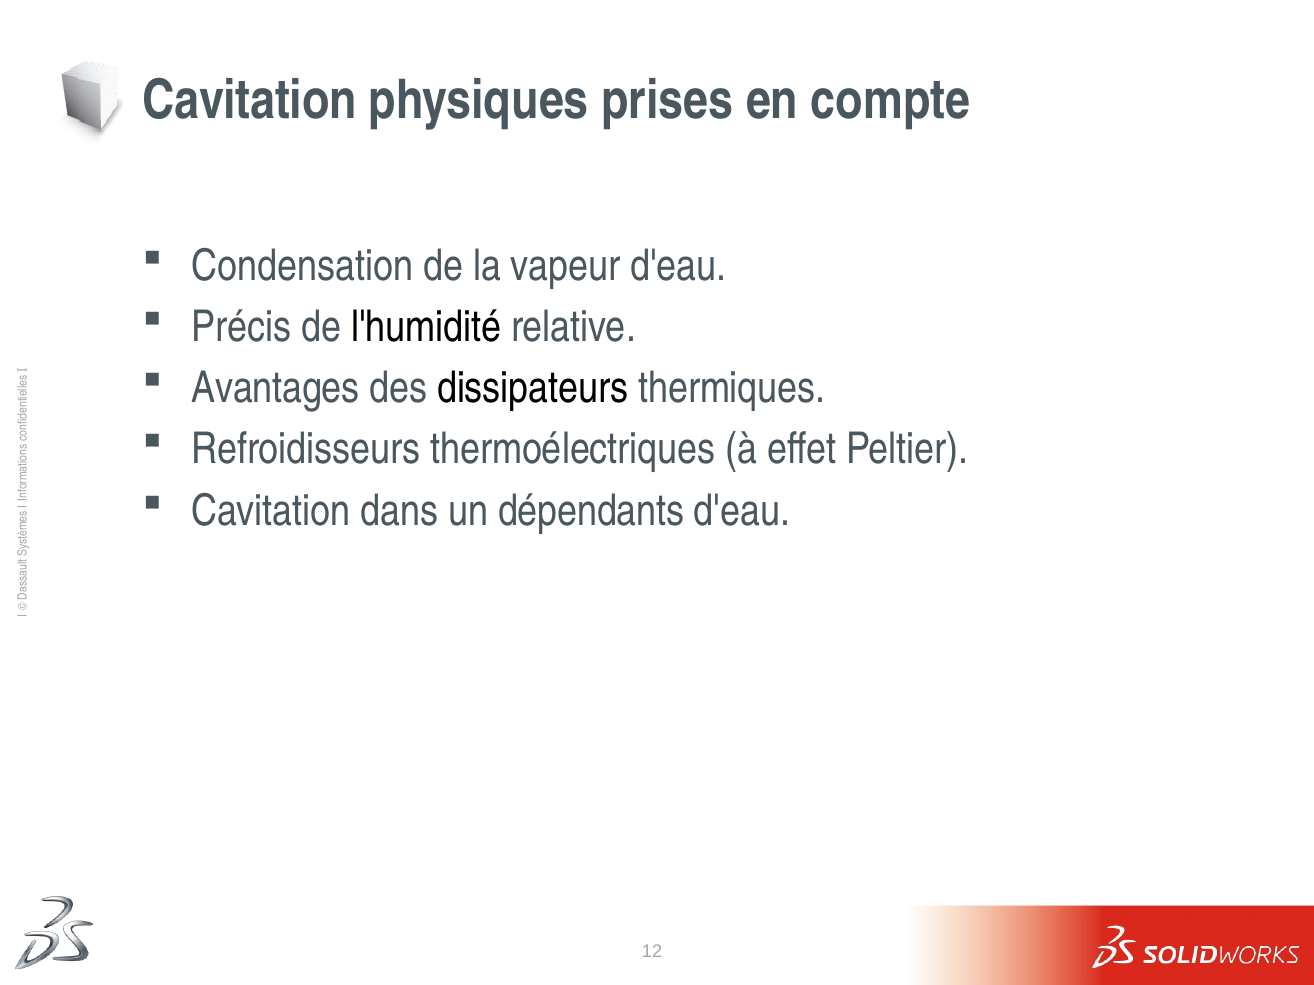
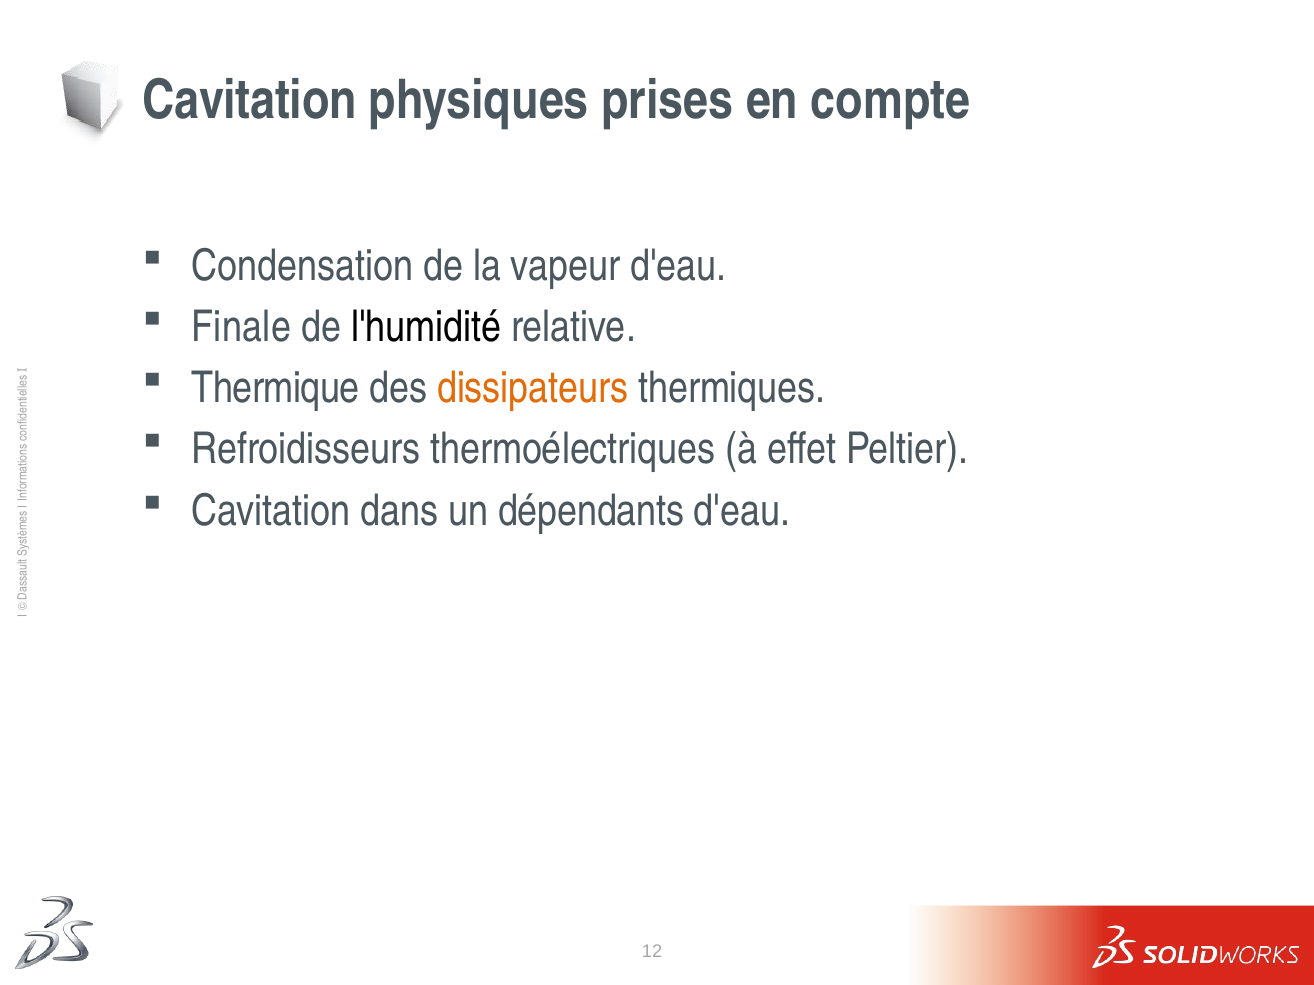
Précis: Précis -> Finale (241, 327)
Avantages: Avantages -> Thermique (276, 388)
dissipateurs colour: black -> orange (533, 388)
